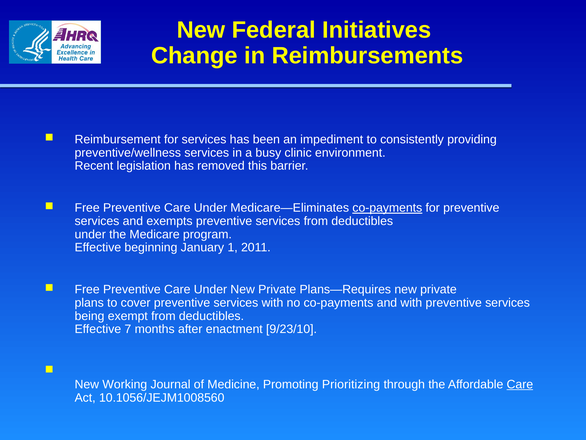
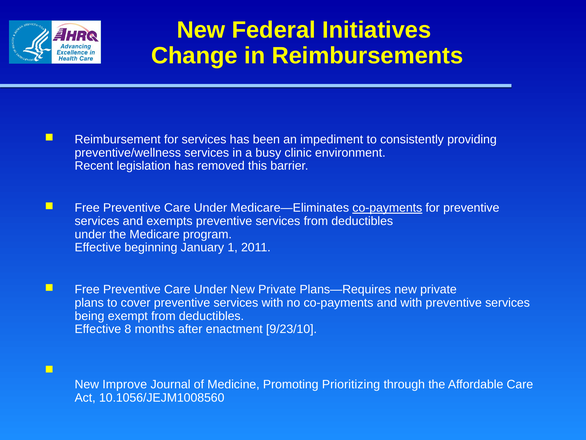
7: 7 -> 8 (128, 329)
Working: Working -> Improve (125, 384)
Care underline: present -> none (520, 384)
